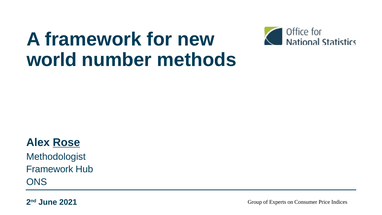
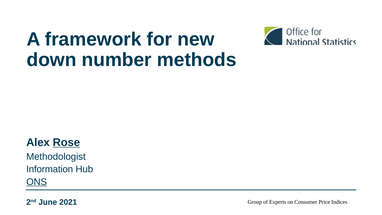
world: world -> down (52, 60)
Framework: Framework -> Information (50, 169)
ONS underline: none -> present (37, 182)
